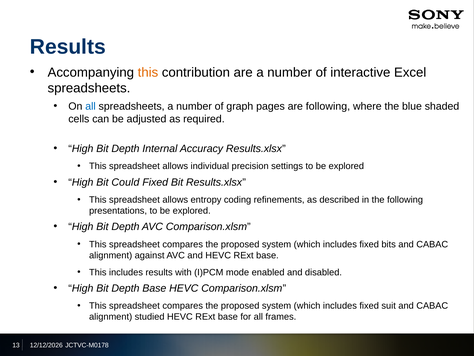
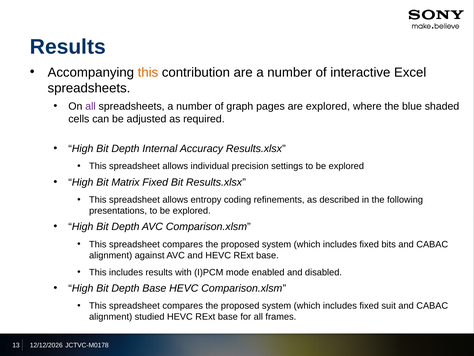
all colour: blue -> purple (91, 106)
are following: following -> explored (328, 106)
Could: Could -> Matrix (126, 182)
